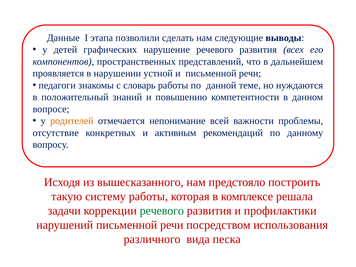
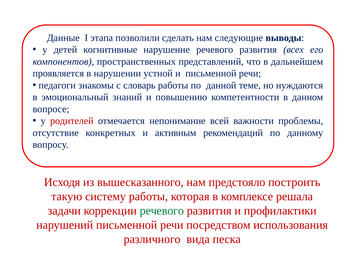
графических: графических -> когнитивные (110, 50)
положительный: положительный -> эмоциональный (75, 97)
родителей colour: orange -> red (72, 121)
